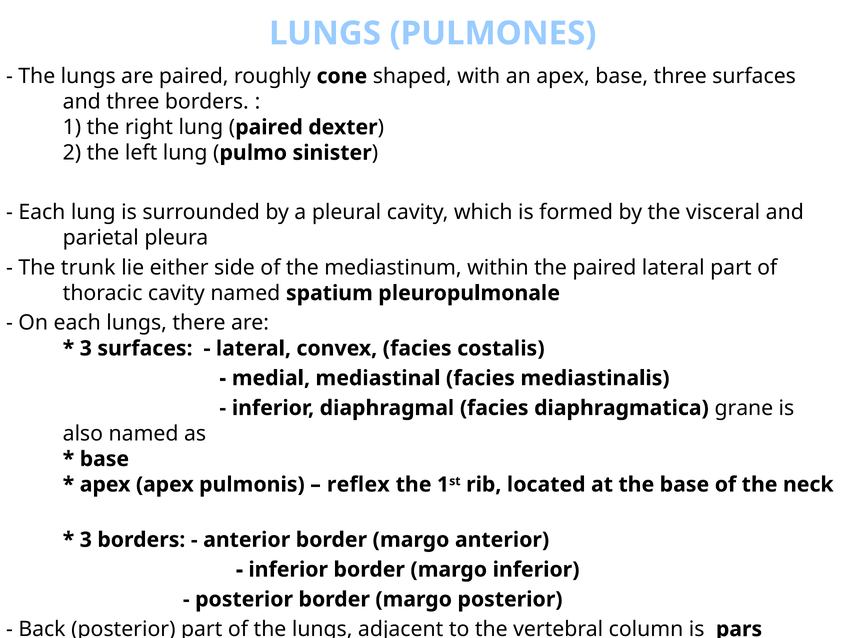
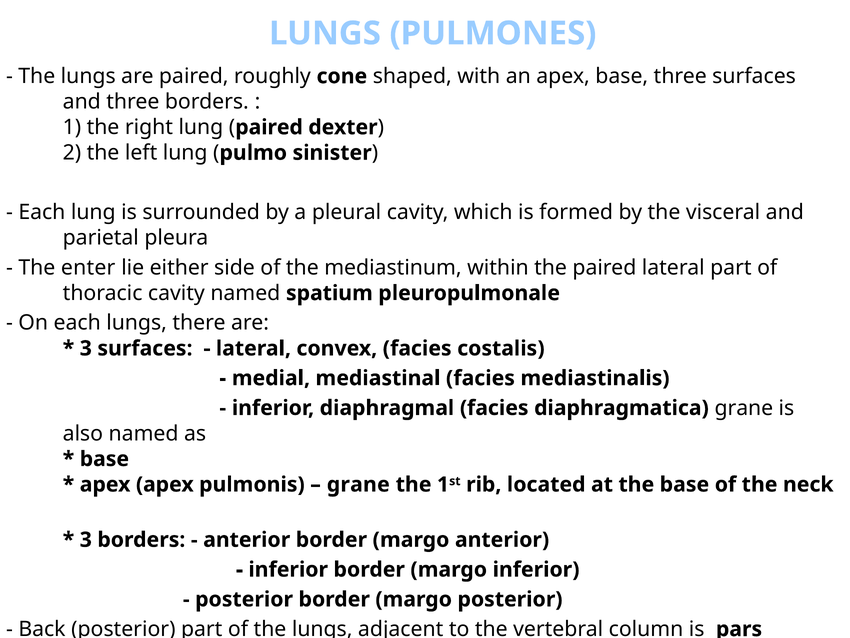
trunk: trunk -> enter (88, 267)
reflex: reflex -> grane (358, 484)
